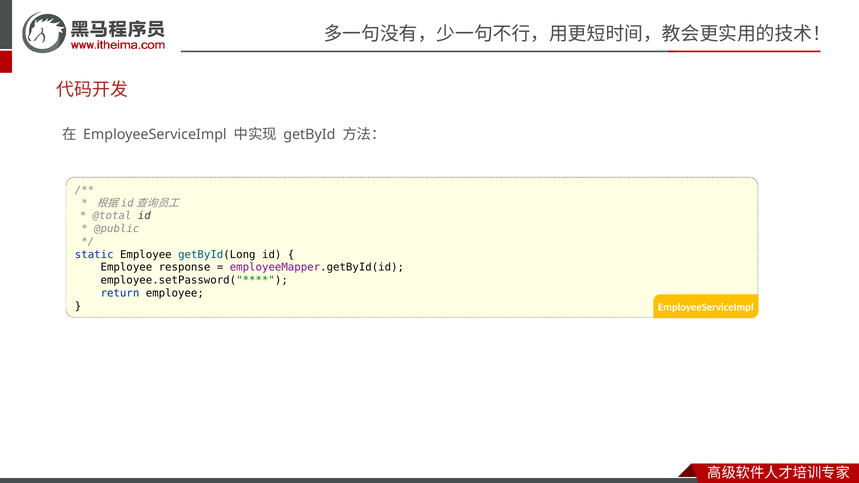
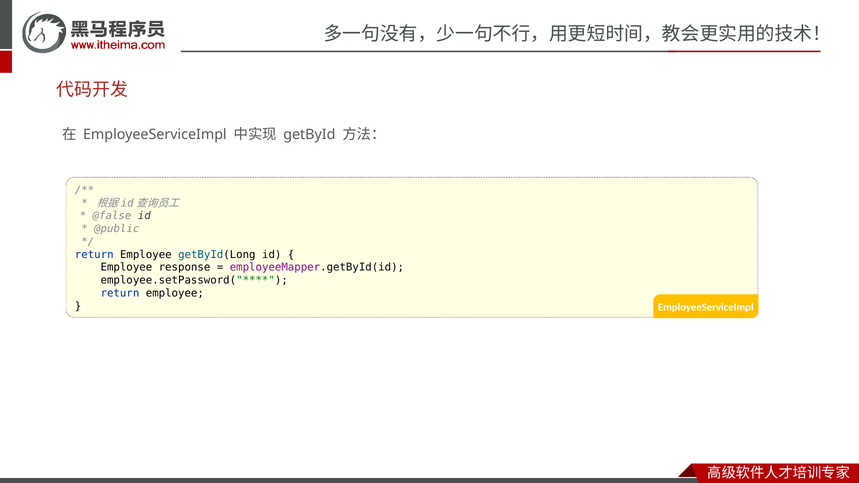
@total: @total -> @false (112, 216)
static: static -> return (94, 255)
